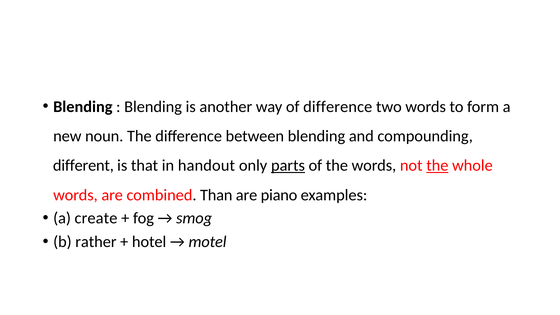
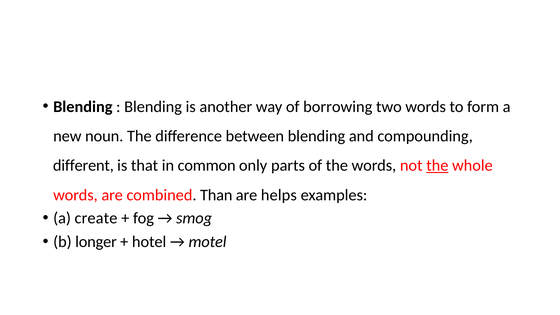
of difference: difference -> borrowing (338, 107)
handout: handout -> common (207, 166)
parts underline: present -> none (288, 166)
piano: piano -> helps (279, 195)
rather: rather -> longer (96, 242)
